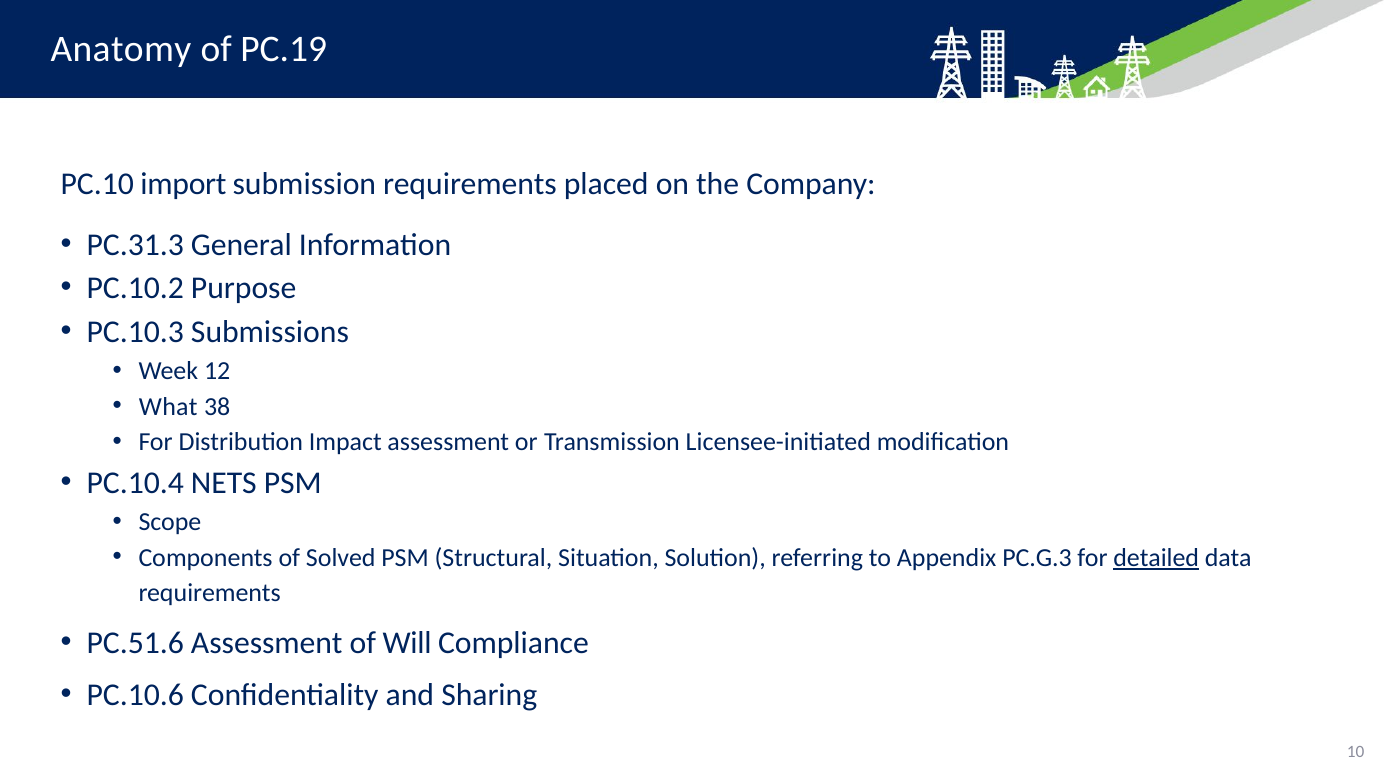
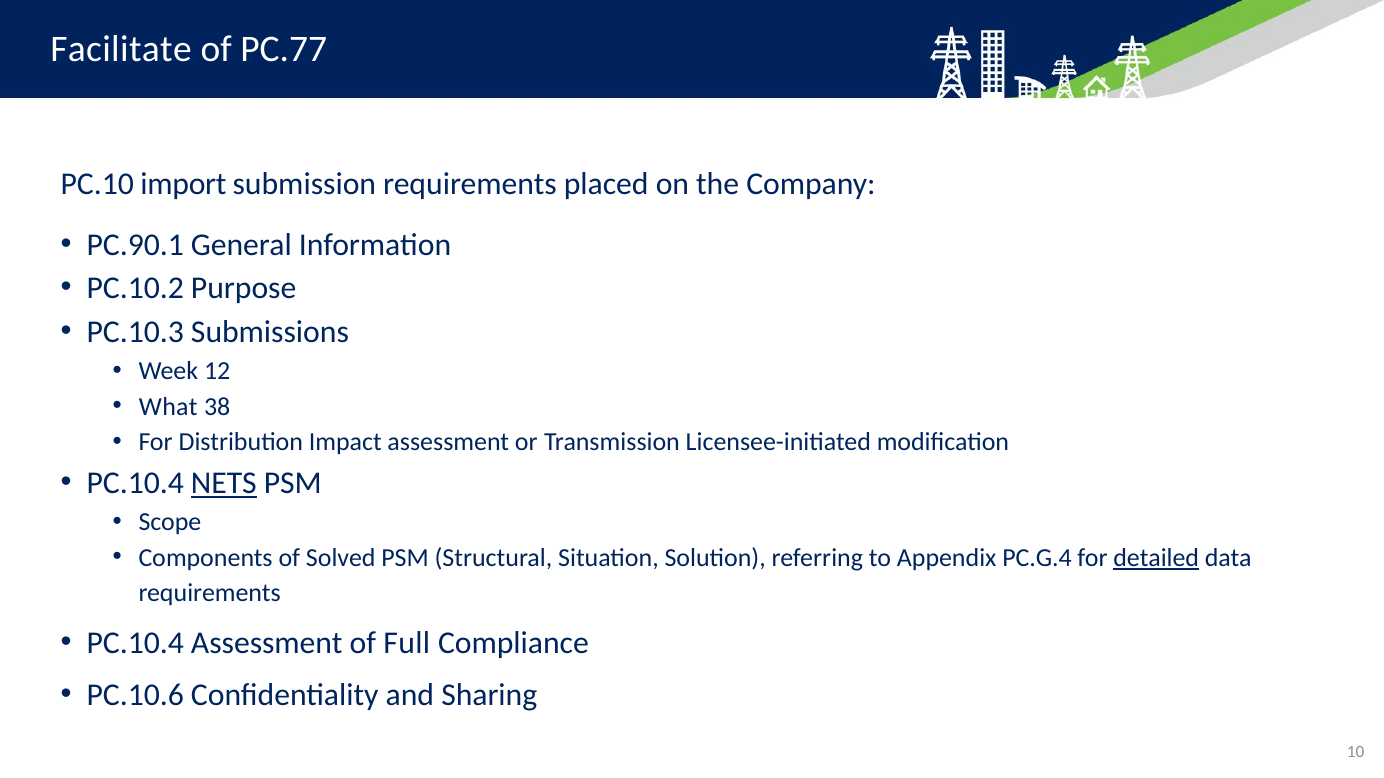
Anatomy: Anatomy -> Facilitate (121, 50)
PC.19: PC.19 -> PC.77 (284, 50)
PC.31.3: PC.31.3 -> PC.90.1 (135, 245)
NETS underline: none -> present (224, 483)
PC.G.3: PC.G.3 -> PC.G.4 (1037, 558)
PC.51.6: PC.51.6 -> PC.10.4 (135, 643)
Will: Will -> Full (407, 643)
